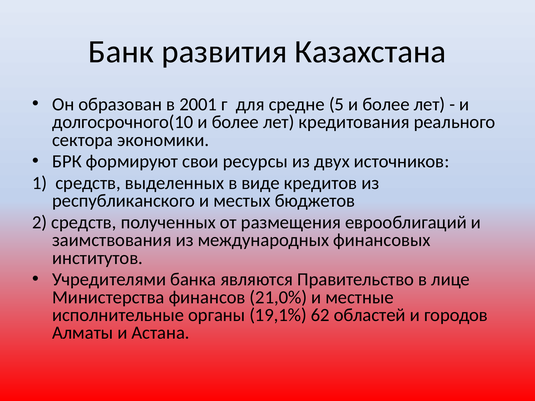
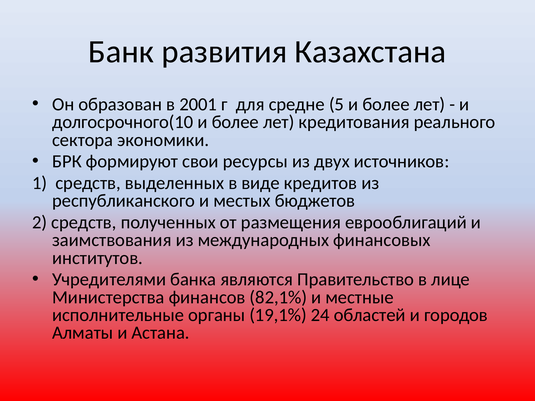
21,0%: 21,0% -> 82,1% (278, 297)
62: 62 -> 24 (320, 315)
